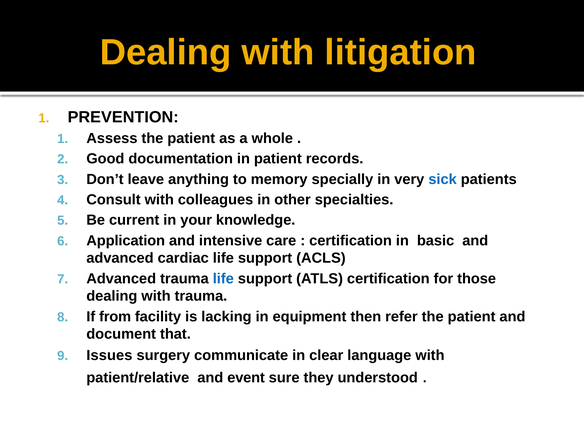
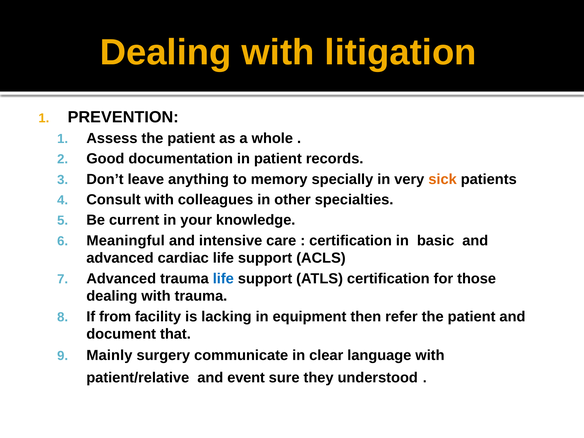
sick colour: blue -> orange (443, 179)
Application: Application -> Meaningful (126, 241)
Issues: Issues -> Mainly (109, 355)
